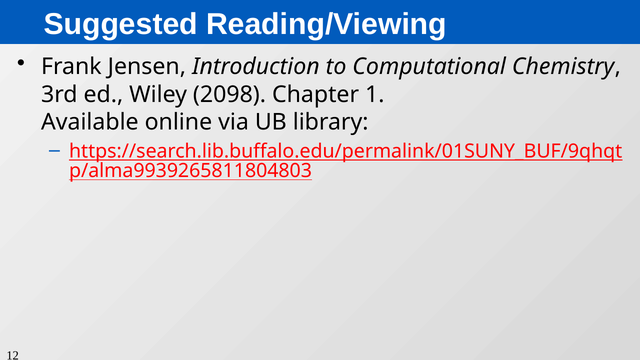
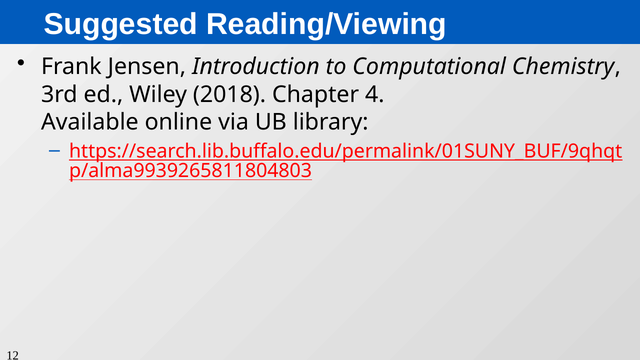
2098: 2098 -> 2018 (229, 94)
1: 1 -> 4 (375, 94)
